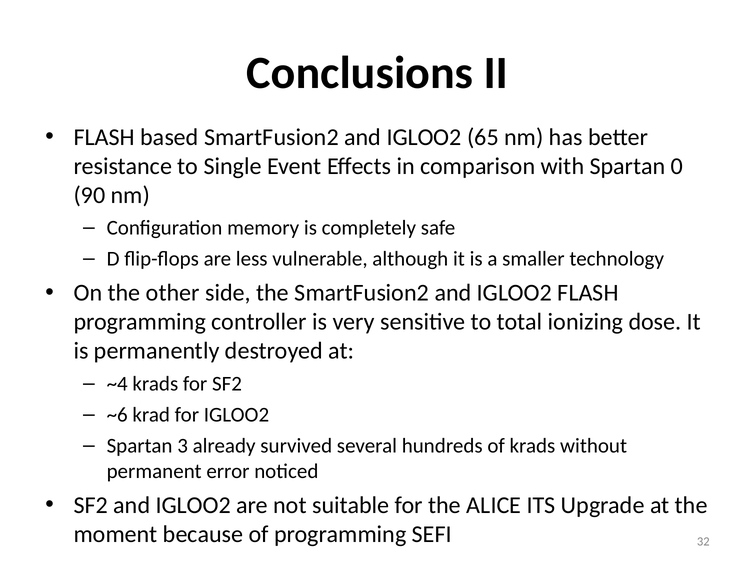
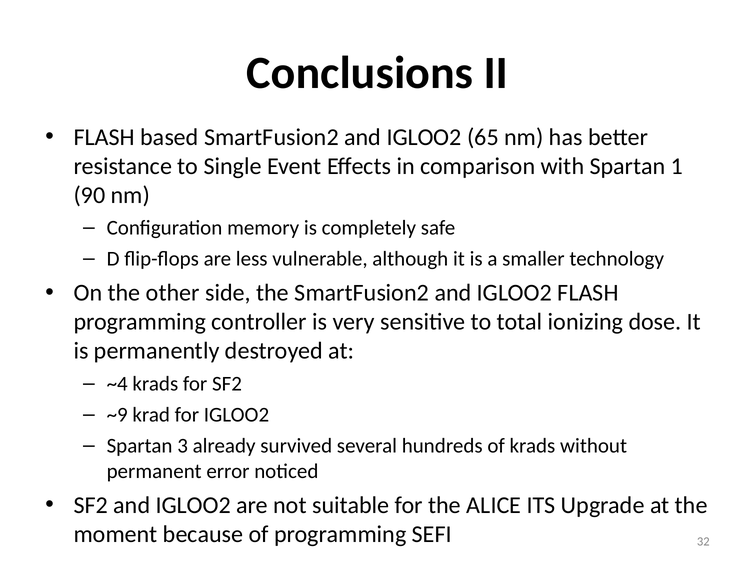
0: 0 -> 1 (677, 166)
~6: ~6 -> ~9 (117, 414)
